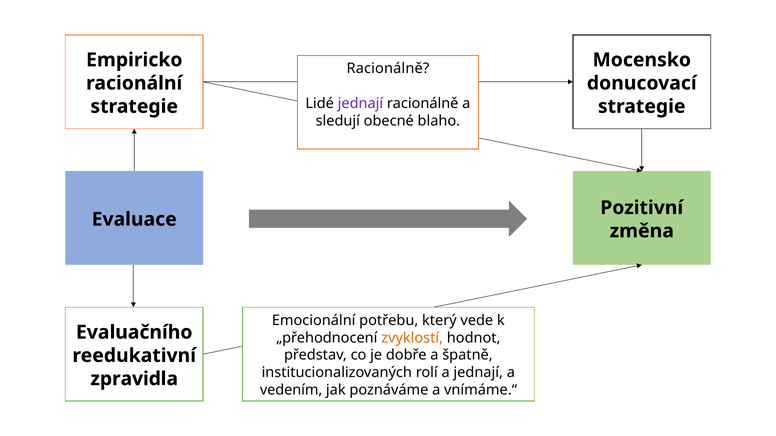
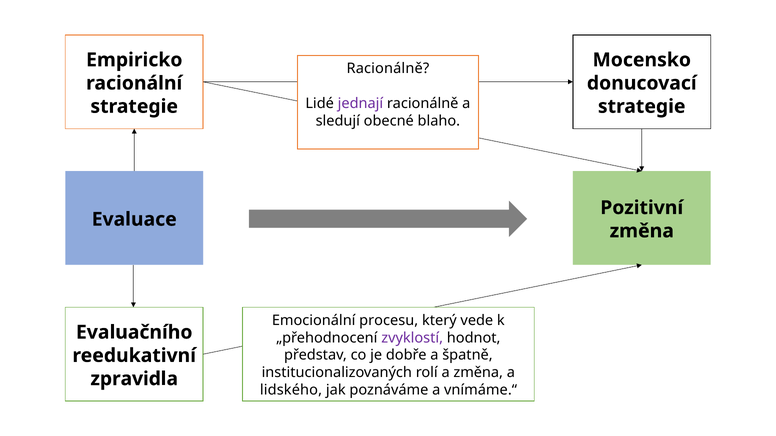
potřebu: potřebu -> procesu (389, 321)
zvyklostí colour: orange -> purple (412, 338)
a jednají: jednají -> změna (478, 373)
vedením: vedením -> lidského (291, 391)
